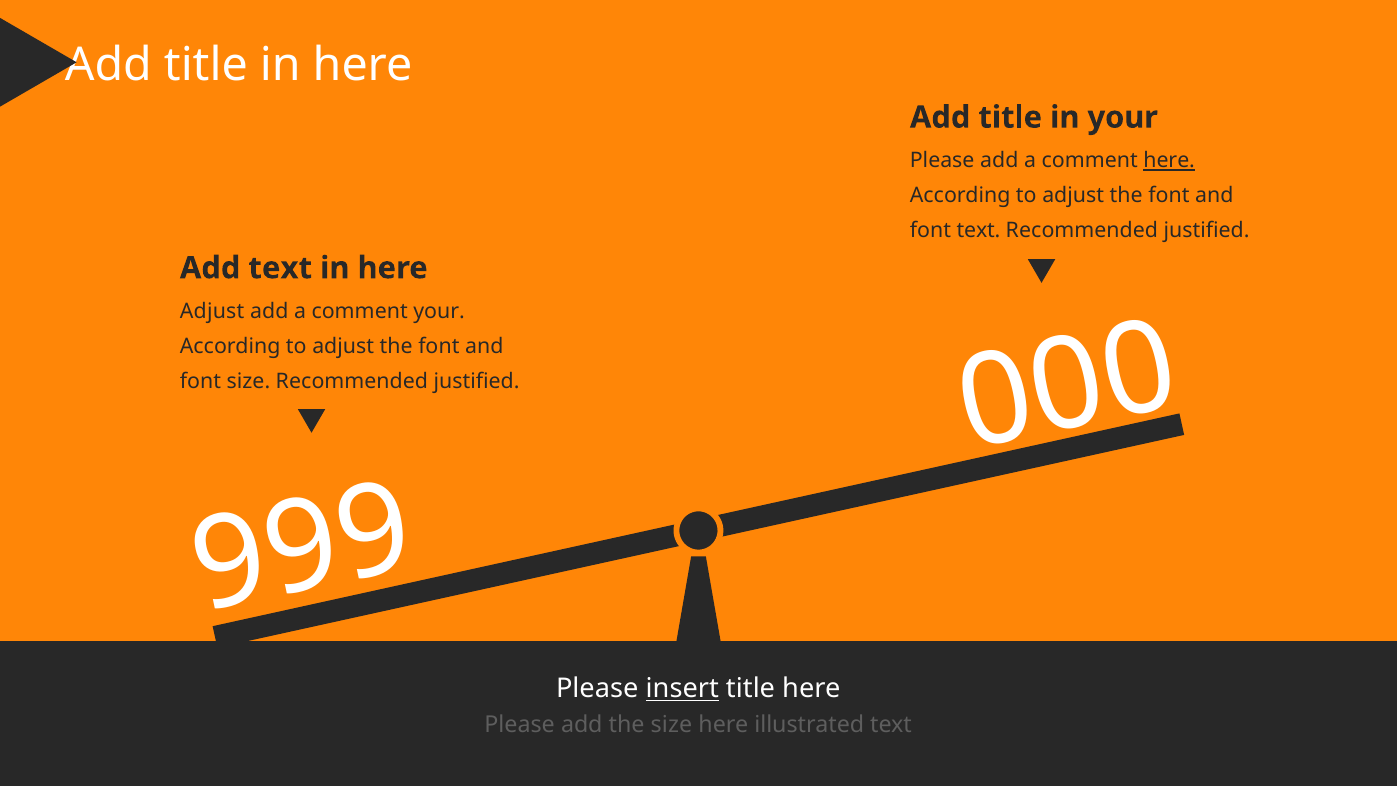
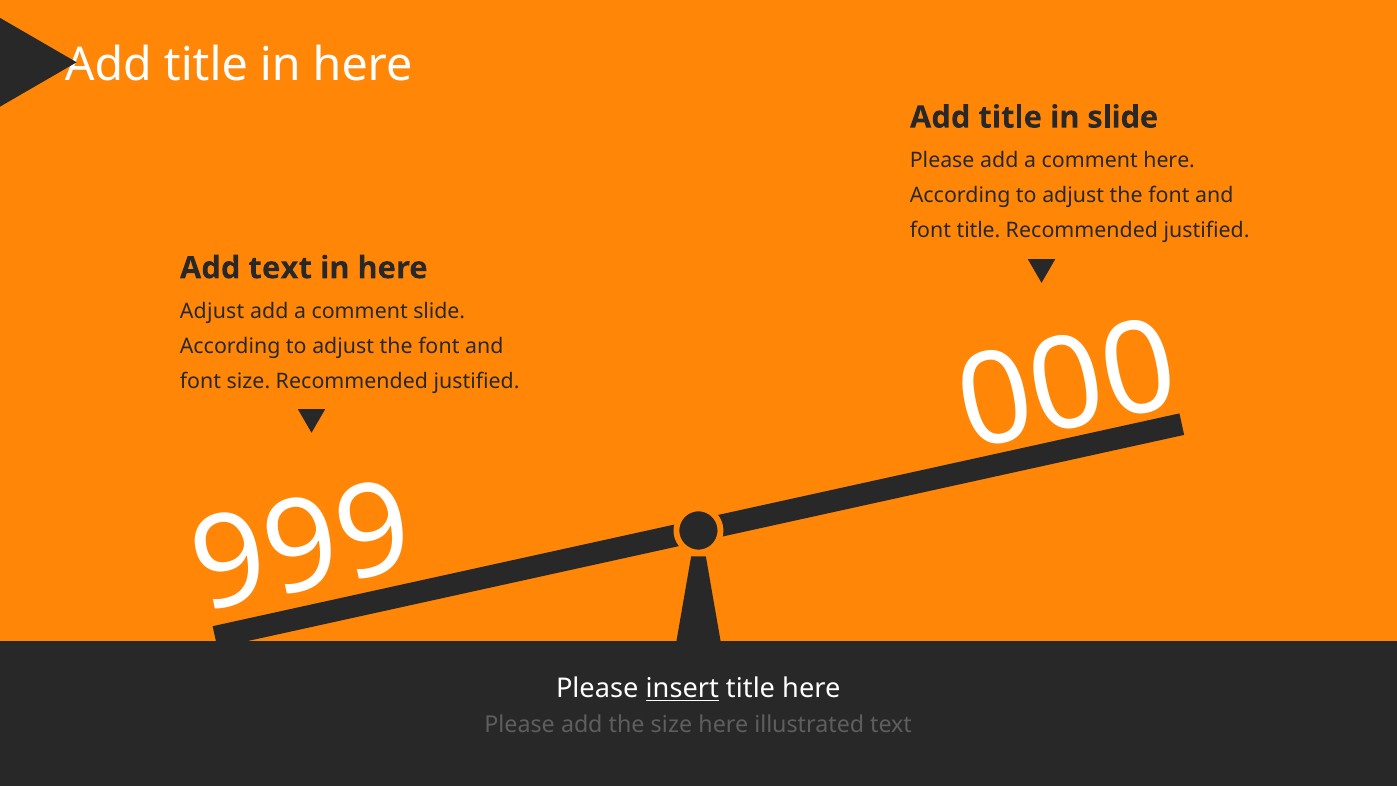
in your: your -> slide (1123, 117)
here underline: present -> none (1169, 161)
font text: text -> title (979, 231)
comment your: your -> slide (439, 311)
